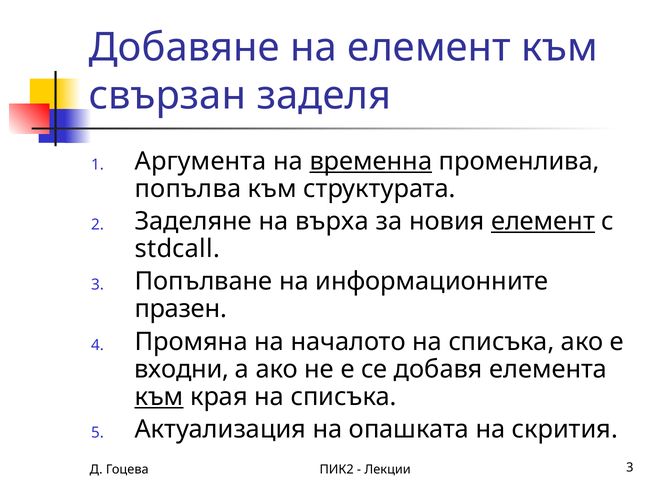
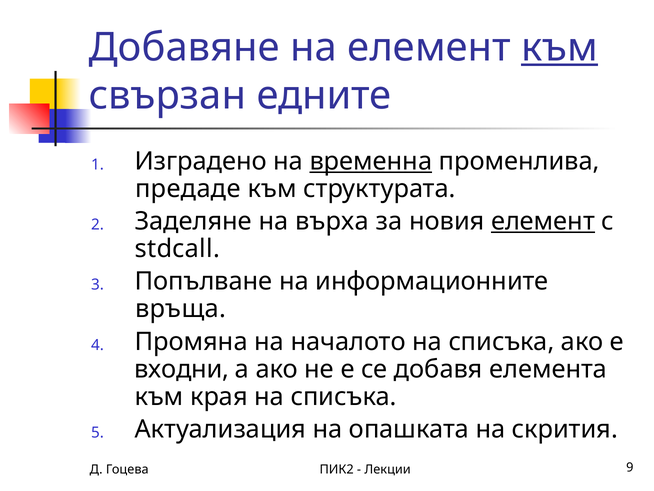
към underline: none -> present (560, 47)
заделя: заделя -> едните (324, 95)
Аргумента: Аргумента -> Изградено (201, 161)
попълва: попълва -> предаде (188, 189)
празен: празен -> връща (181, 309)
към underline: present -> none (159, 396)
Лекции 3: 3 -> 9 (630, 467)
